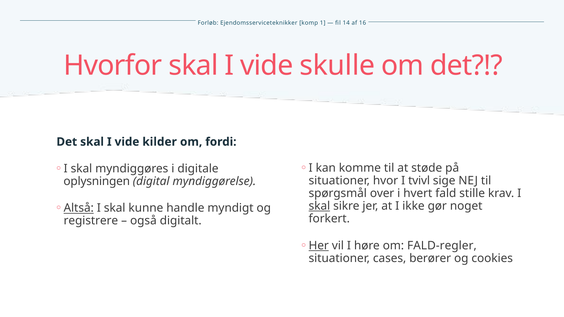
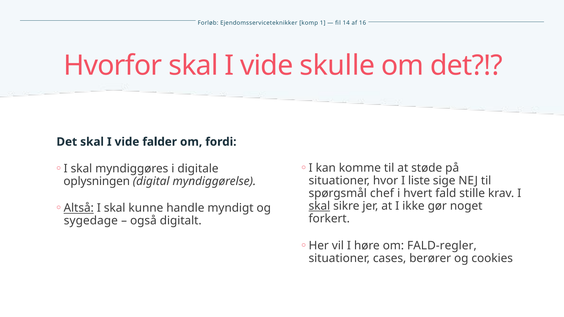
kilder: kilder -> falder (160, 142)
tvivl: tvivl -> liste (419, 181)
over: over -> chef (382, 194)
registrere: registrere -> sygedage (91, 221)
Her underline: present -> none (319, 246)
